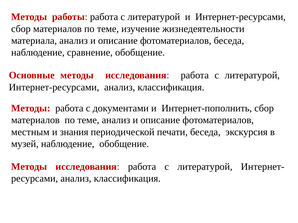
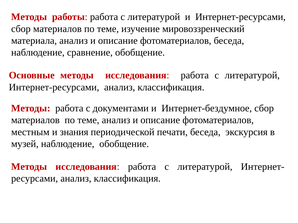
жизнедеятельности: жизнедеятельности -> мировоззренческий (203, 29)
Интернет-пополнить: Интернет-пополнить -> Интернет-бездумное (207, 108)
